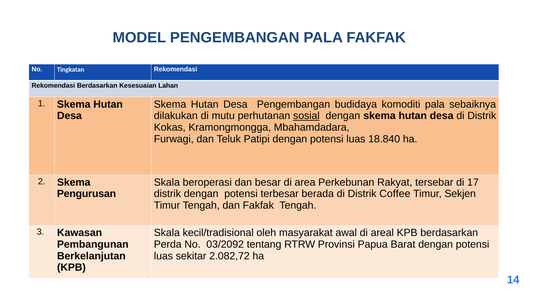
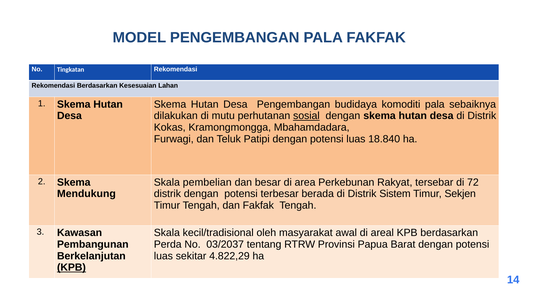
beroperasi: beroperasi -> pembelian (207, 182)
17: 17 -> 72 (473, 182)
Pengurusan: Pengurusan -> Mendukung (86, 194)
Coffee: Coffee -> Sistem (395, 194)
03/2092: 03/2092 -> 03/2037 (225, 244)
2.082,72: 2.082,72 -> 4.822,29 (229, 256)
KPB underline: none -> present (71, 267)
